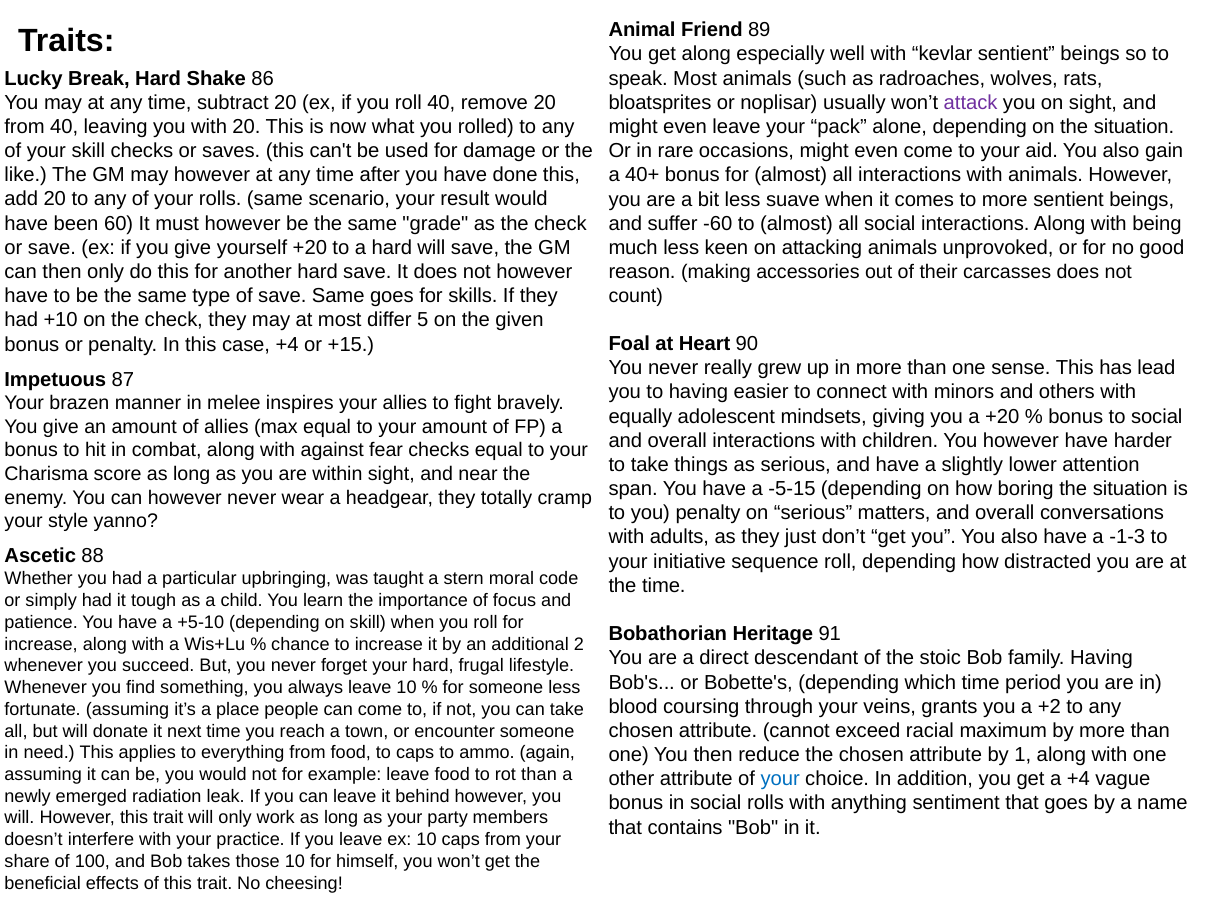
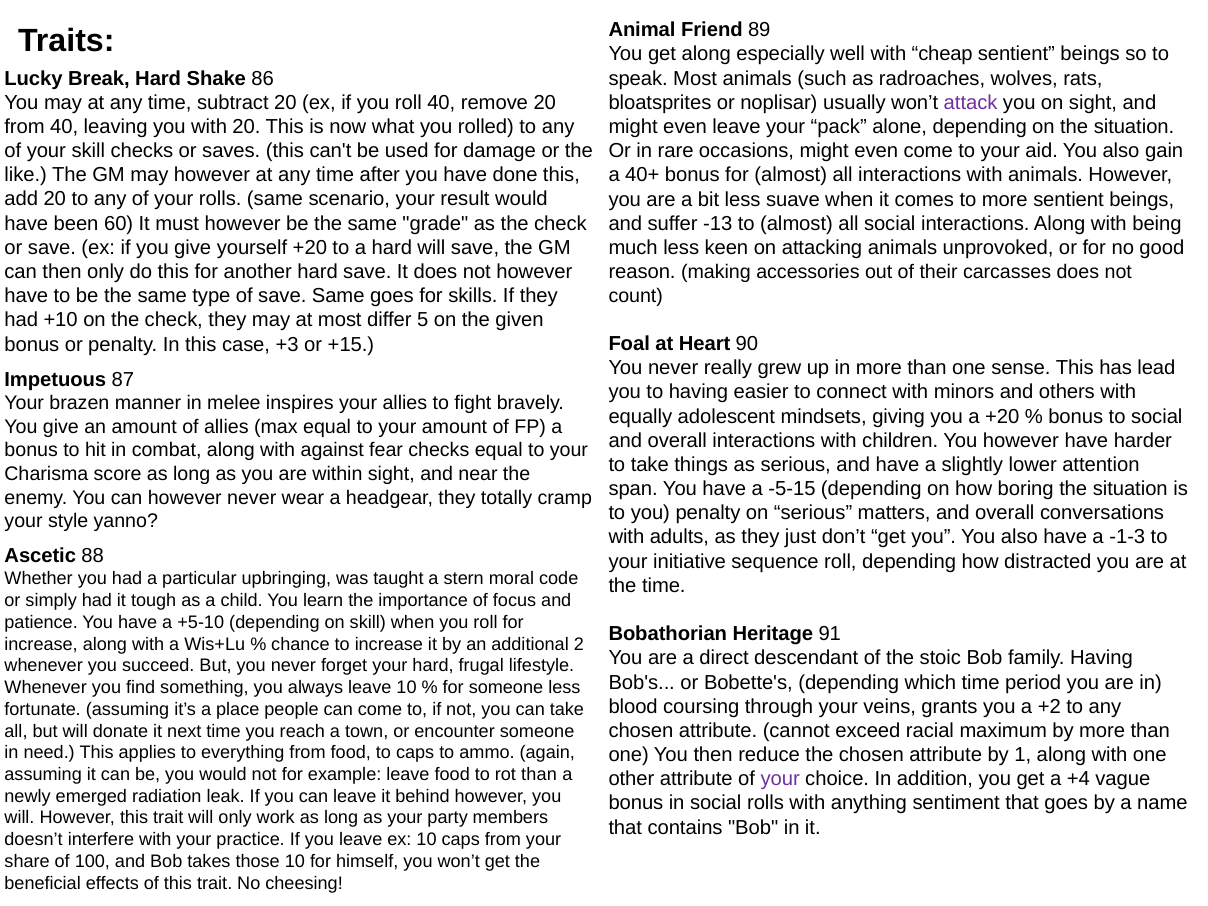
kevlar: kevlar -> cheap (942, 54)
-60: -60 -> -13 (718, 224)
case +4: +4 -> +3 (287, 344)
your colour: blue -> purple (780, 779)
